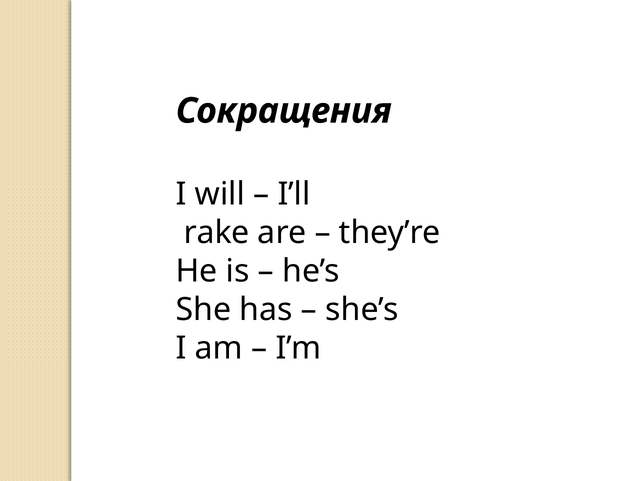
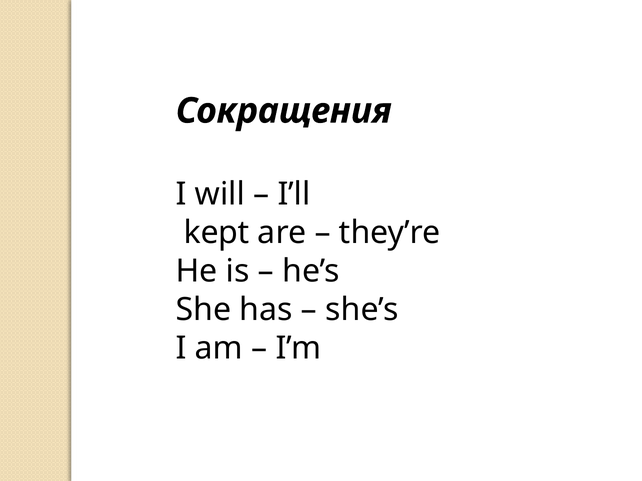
rake: rake -> kept (217, 233)
